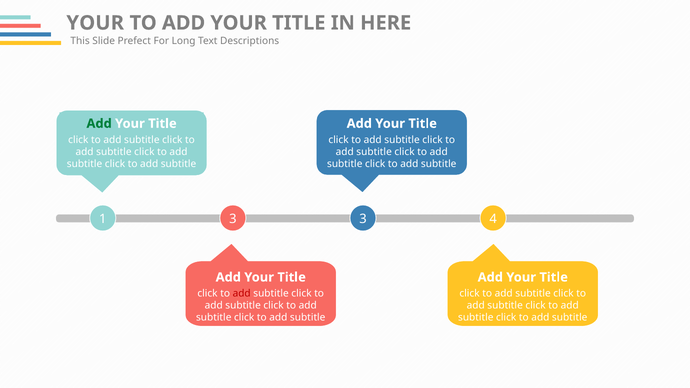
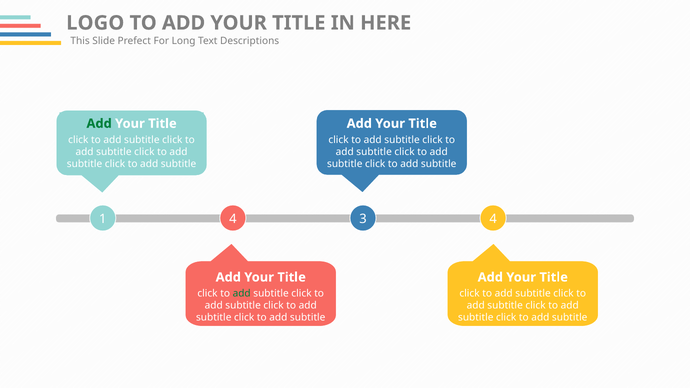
YOUR: YOUR -> LOGO (95, 23)
1 3: 3 -> 4 (233, 219)
add colour: red -> green (242, 294)
